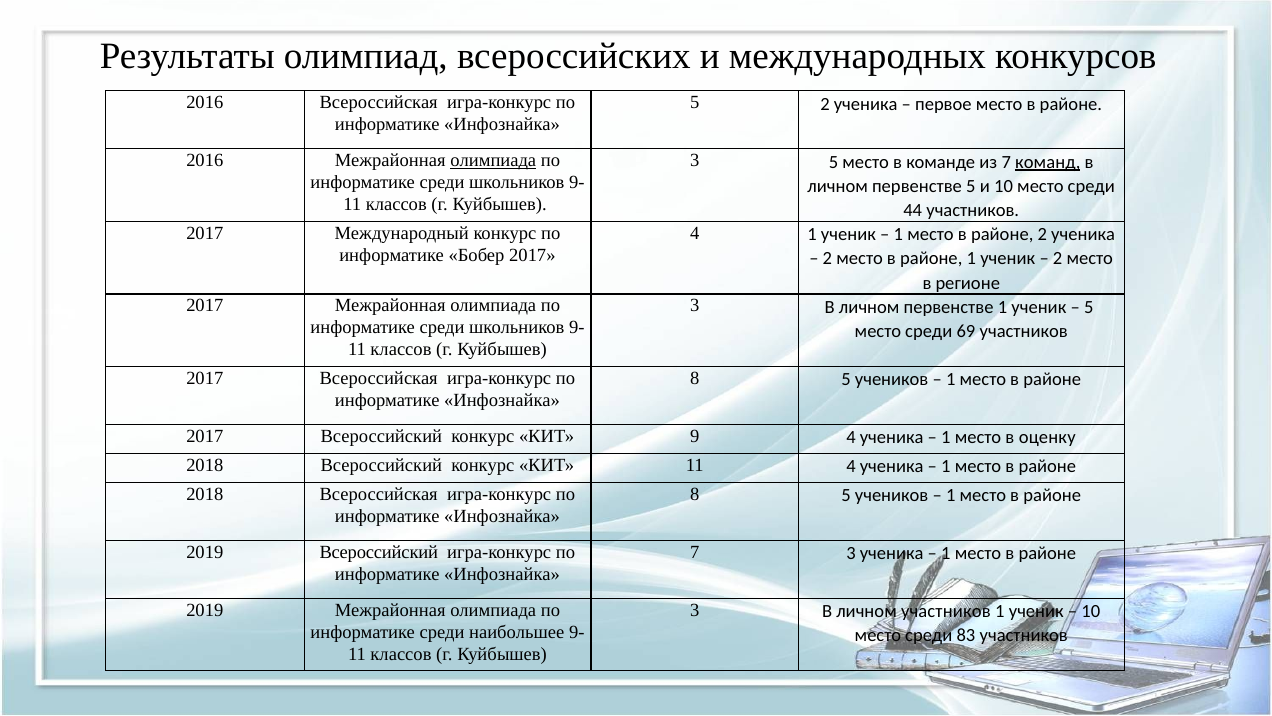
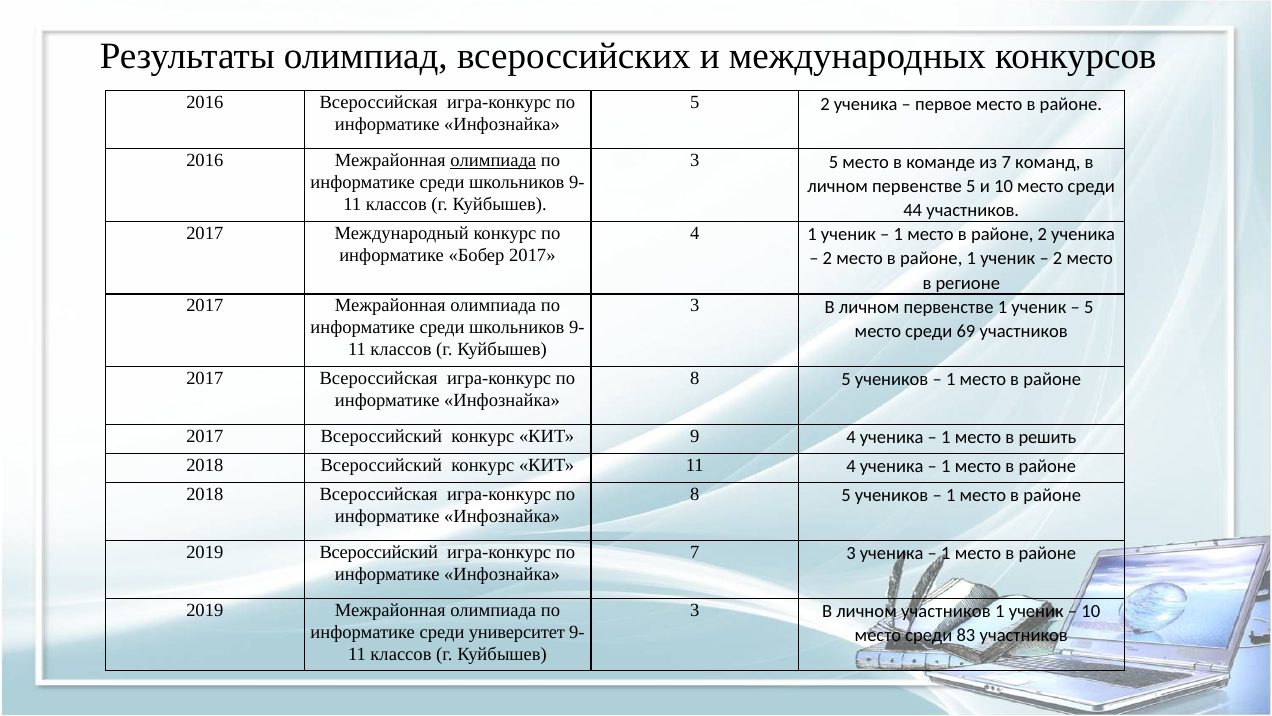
команд underline: present -> none (1048, 162)
оценку: оценку -> решить (1047, 437)
наибольшее: наибольшее -> университет (517, 632)
